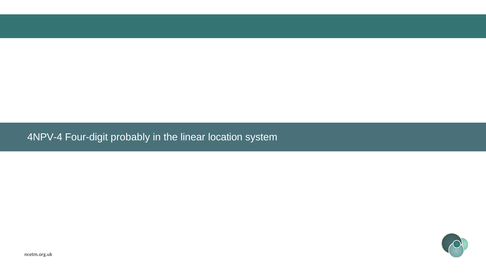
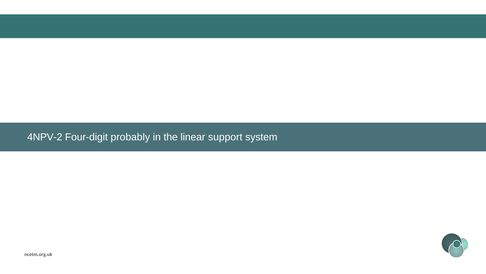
4NPV-4: 4NPV-4 -> 4NPV-2 (45, 137)
location: location -> support (225, 137)
